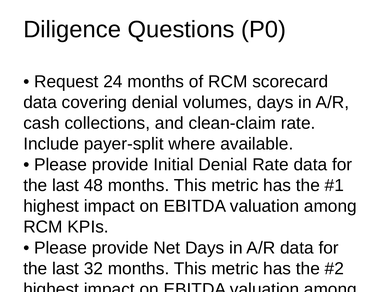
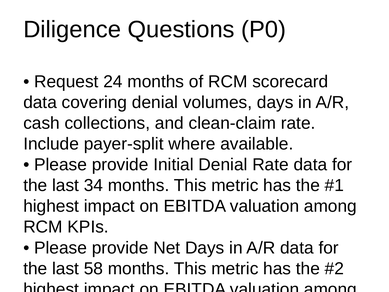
48: 48 -> 34 (93, 185)
32: 32 -> 58 (93, 268)
